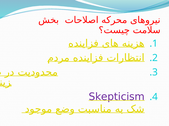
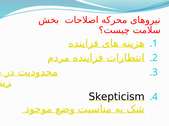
Skepticism colour: purple -> black (117, 97)
